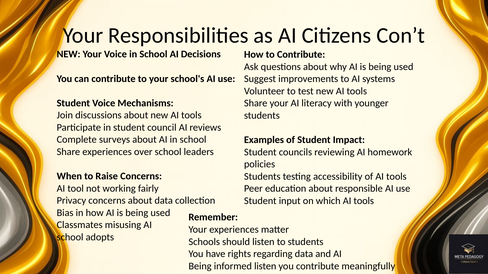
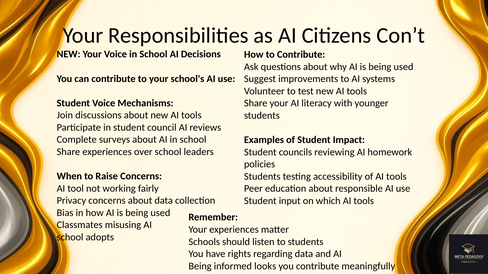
informed listen: listen -> looks (265, 267)
